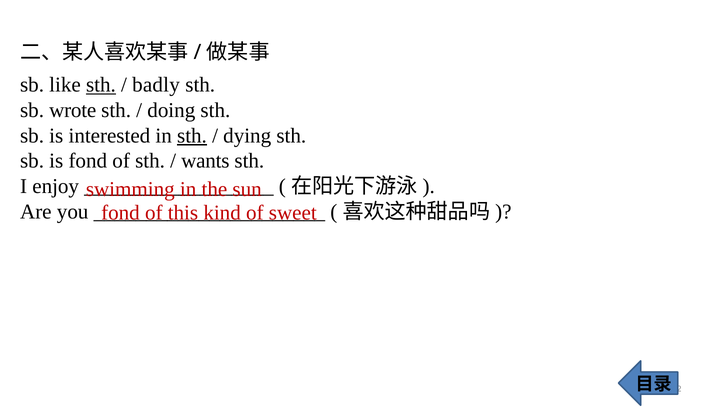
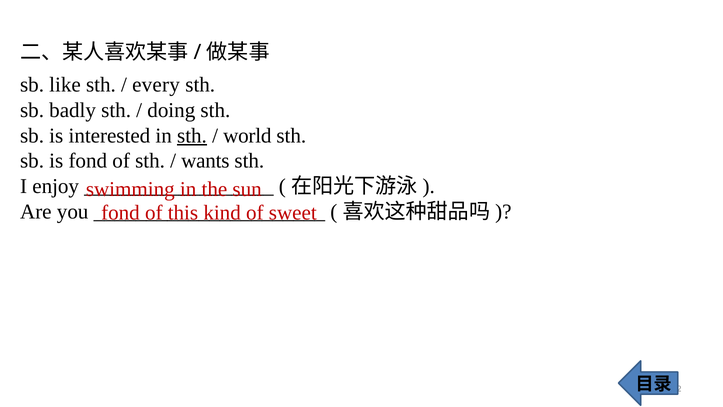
sth underline: present -> none (101, 85)
badly: badly -> every (156, 85)
wrote: wrote -> badly (73, 110)
dying: dying -> world (247, 136)
